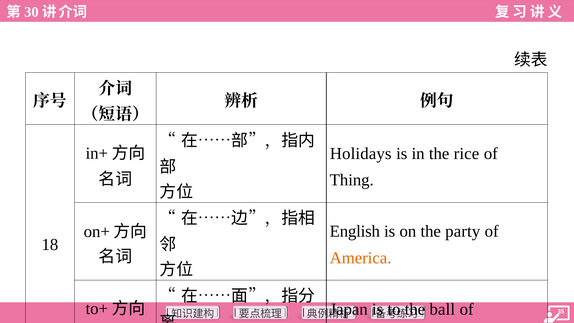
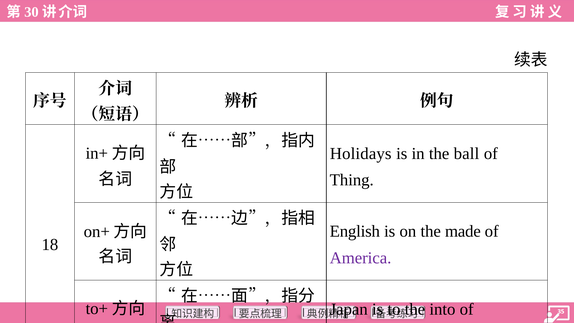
rice: rice -> ball (466, 154)
party: party -> made (463, 231)
America colour: orange -> purple (361, 258)
ball: ball -> into (442, 309)
